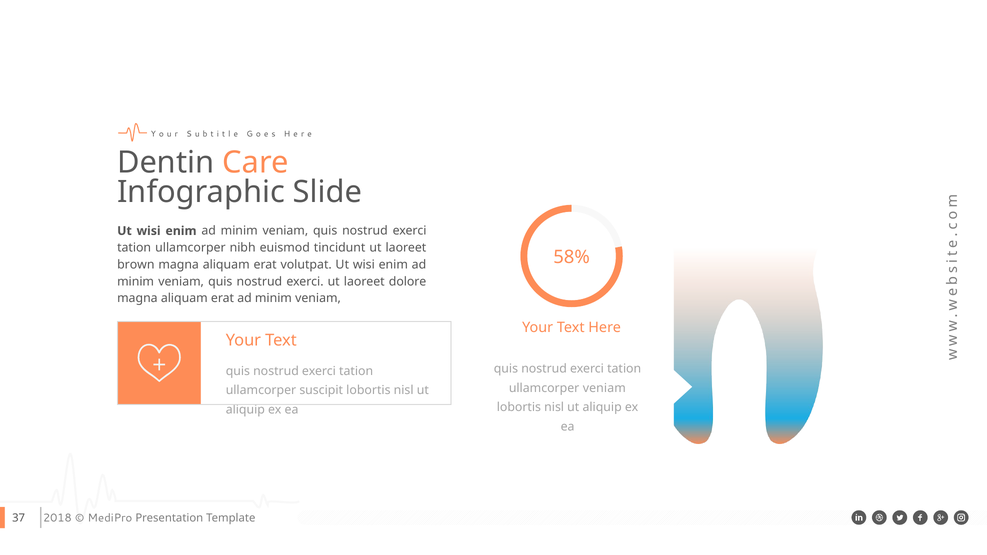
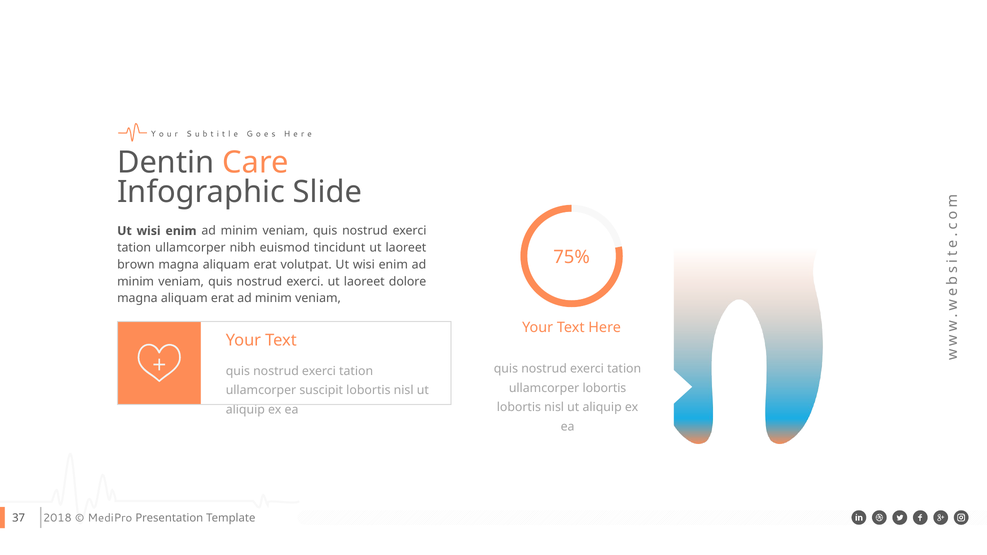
58%: 58% -> 75% (572, 257)
ullamcorper veniam: veniam -> lobortis (604, 388)
